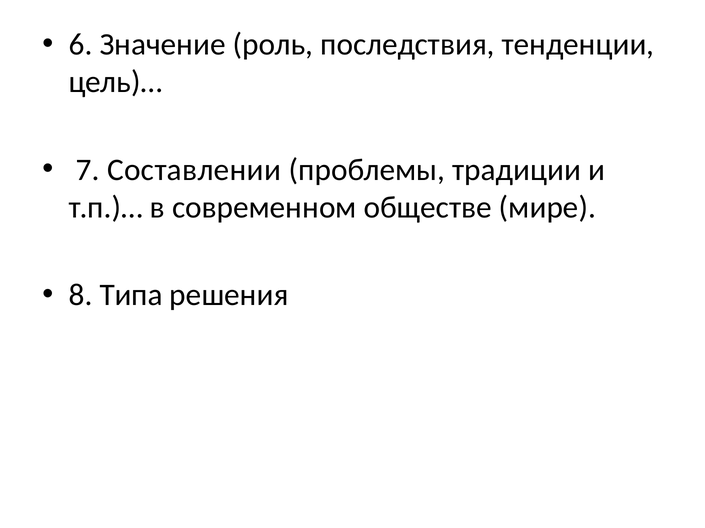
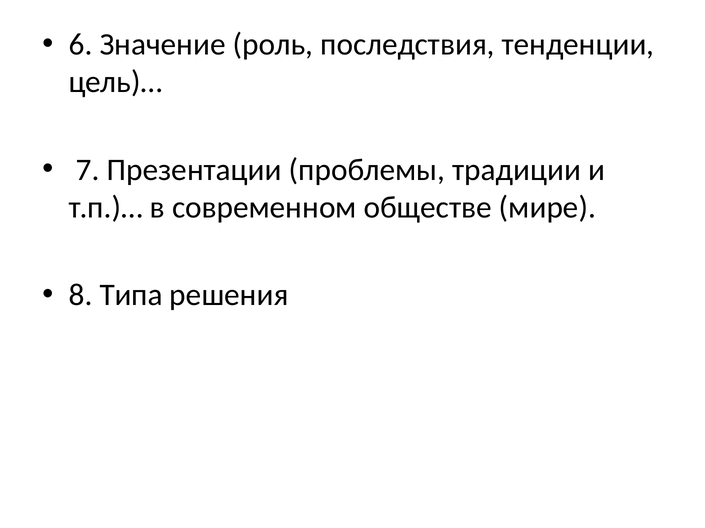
Составлении: Составлении -> Презентации (194, 170)
